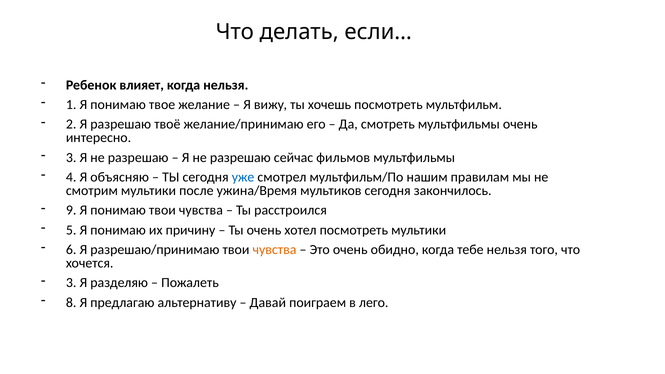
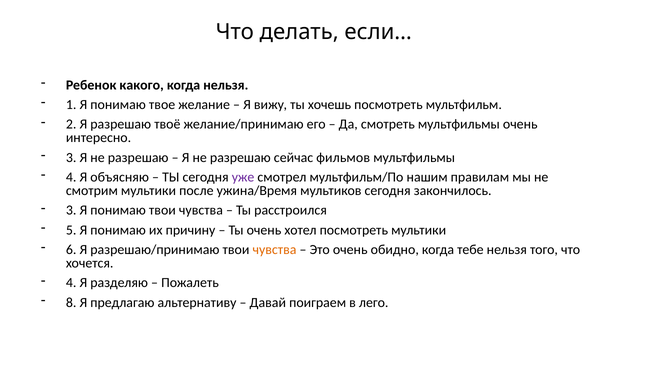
влияет: влияет -> какого (142, 85)
уже colour: blue -> purple (243, 177)
9: 9 -> 3 (71, 210)
3: 3 -> 4 (71, 283)
